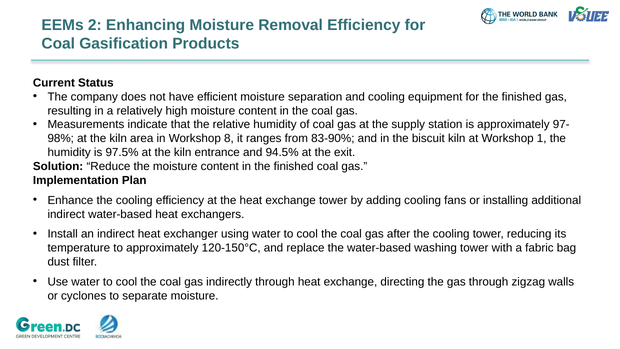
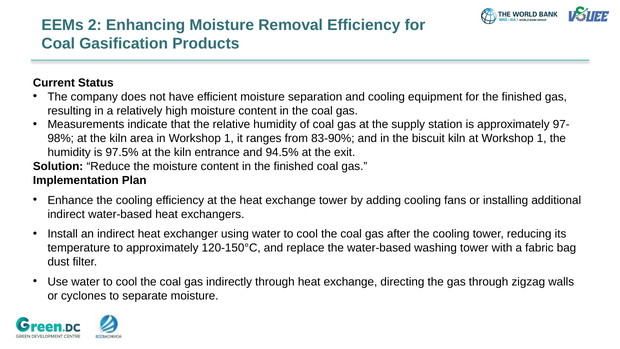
in Workshop 8: 8 -> 1 (229, 139)
